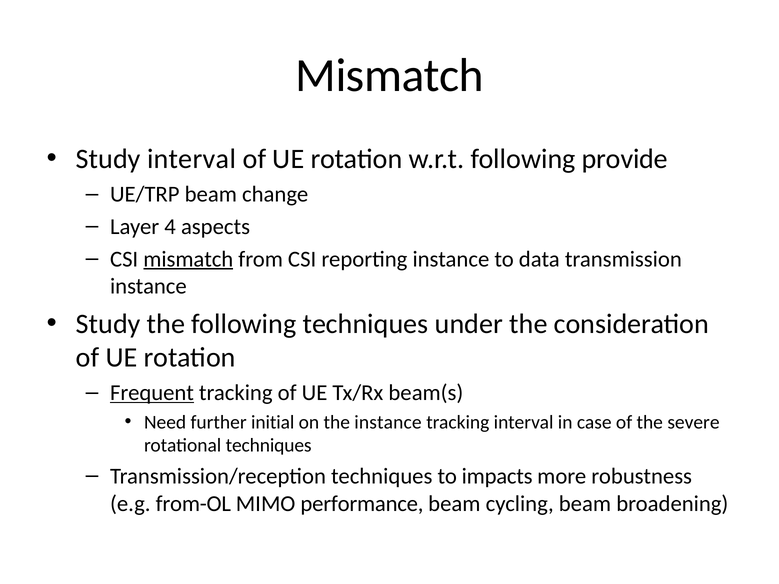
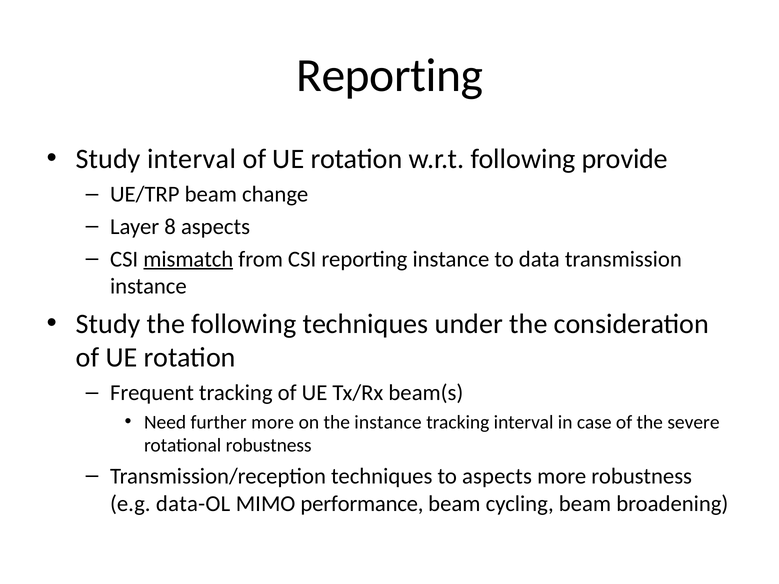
Mismatch: Mismatch -> Reporting (390, 75)
4: 4 -> 8 (170, 227)
Frequent underline: present -> none (152, 393)
further initial: initial -> more (273, 422)
rotational techniques: techniques -> robustness (269, 446)
to impacts: impacts -> aspects (497, 476)
from-OL: from-OL -> data-OL (193, 504)
